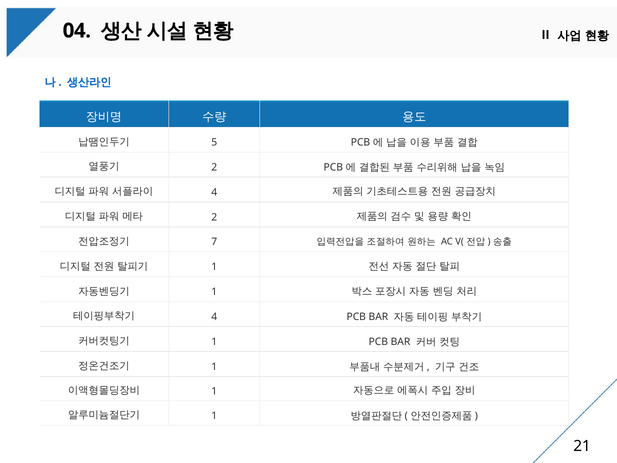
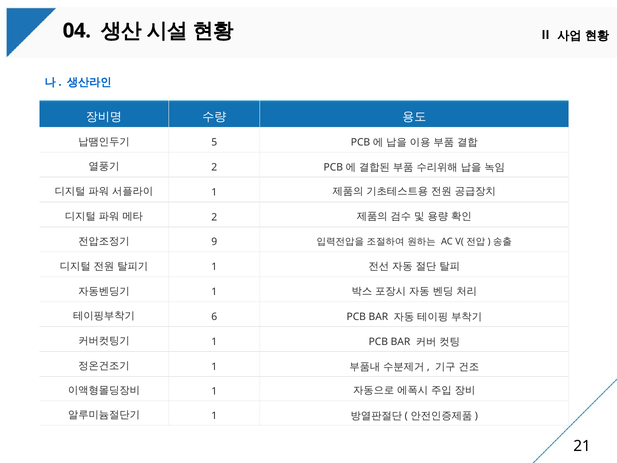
4: 4 -> 1 (214, 192)
7: 7 -> 9 (214, 242)
4: 4 -> 6 (214, 317)
